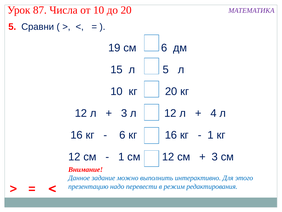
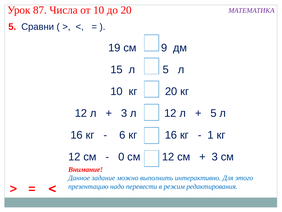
6: 6 -> 9 (164, 48)
4: 4 -> 5 (214, 113)
1: 1 -> 0 (121, 156)
